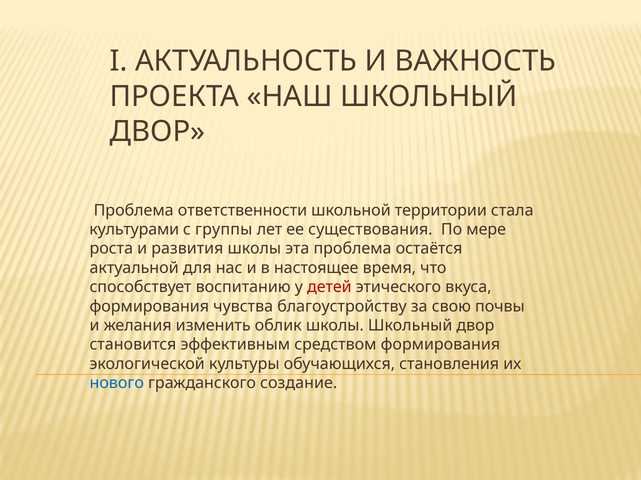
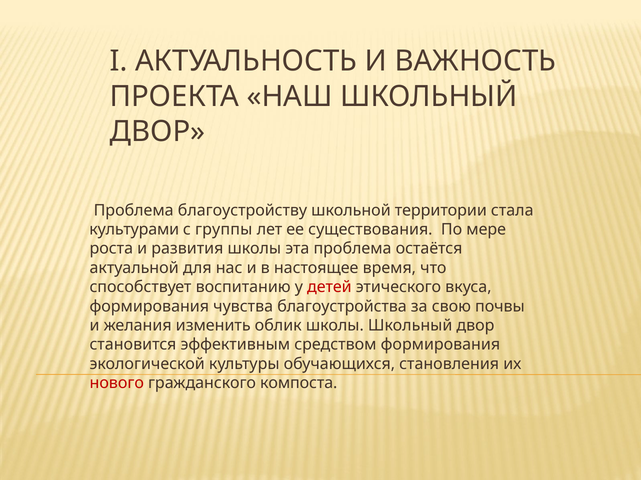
ответственности: ответственности -> благоустройству (243, 211)
благоустройству: благоустройству -> благоустройства (342, 307)
нового colour: blue -> red (117, 384)
создание: создание -> компоста (299, 384)
